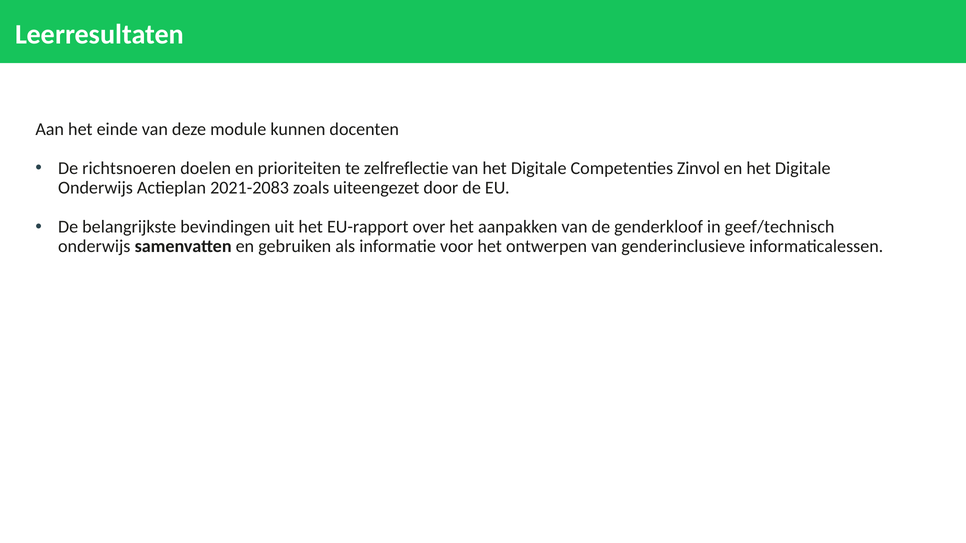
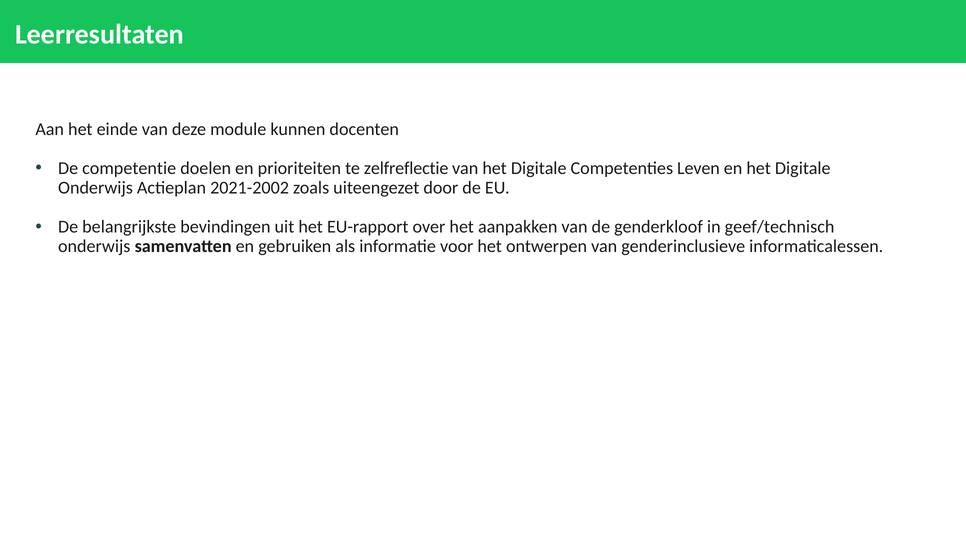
richtsnoeren: richtsnoeren -> competentie (129, 168)
Zinvol: Zinvol -> Leven (698, 168)
2021-2083: 2021-2083 -> 2021-2002 (250, 188)
